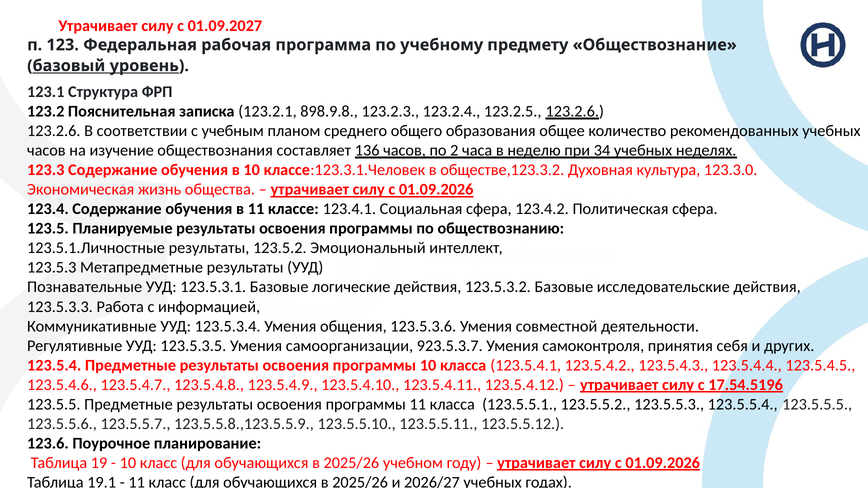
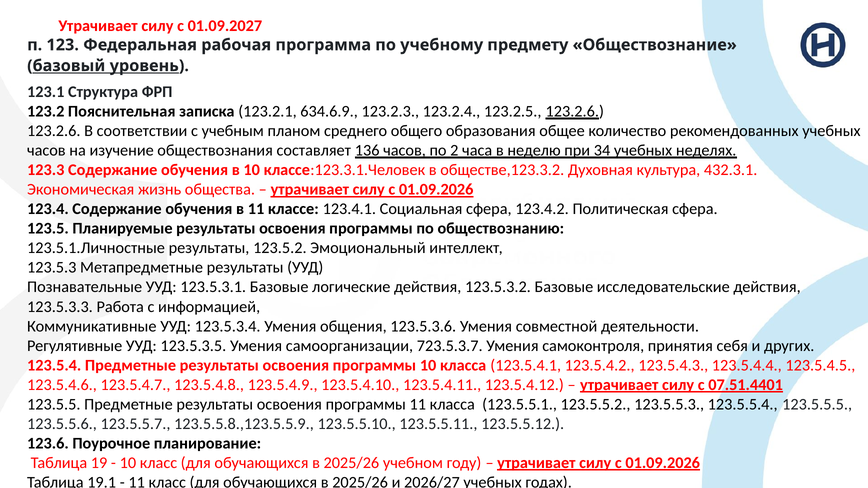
898.9.8: 898.9.8 -> 634.6.9 (329, 112)
123.3.0: 123.3.0 -> 432.3.1 (731, 170)
923.5.3.7: 923.5.3.7 -> 723.5.3.7 (450, 346)
17.54.5196: 17.54.5196 -> 07.51.4401 (746, 385)
